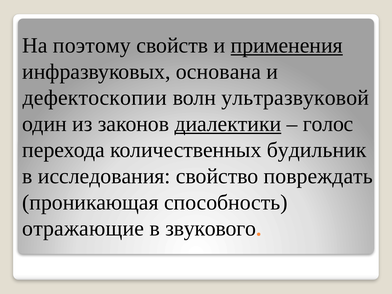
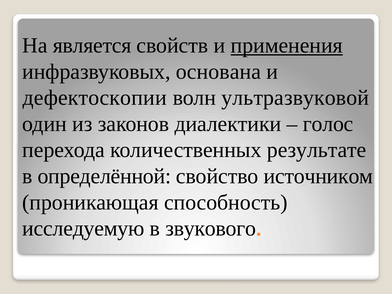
поэтому: поэтому -> является (92, 46)
диалектики underline: present -> none (228, 124)
будильник: будильник -> результате (317, 150)
исследования: исследования -> определённой (104, 176)
повреждать: повреждать -> источником (318, 176)
отражающие: отражающие -> исследуемую (83, 228)
